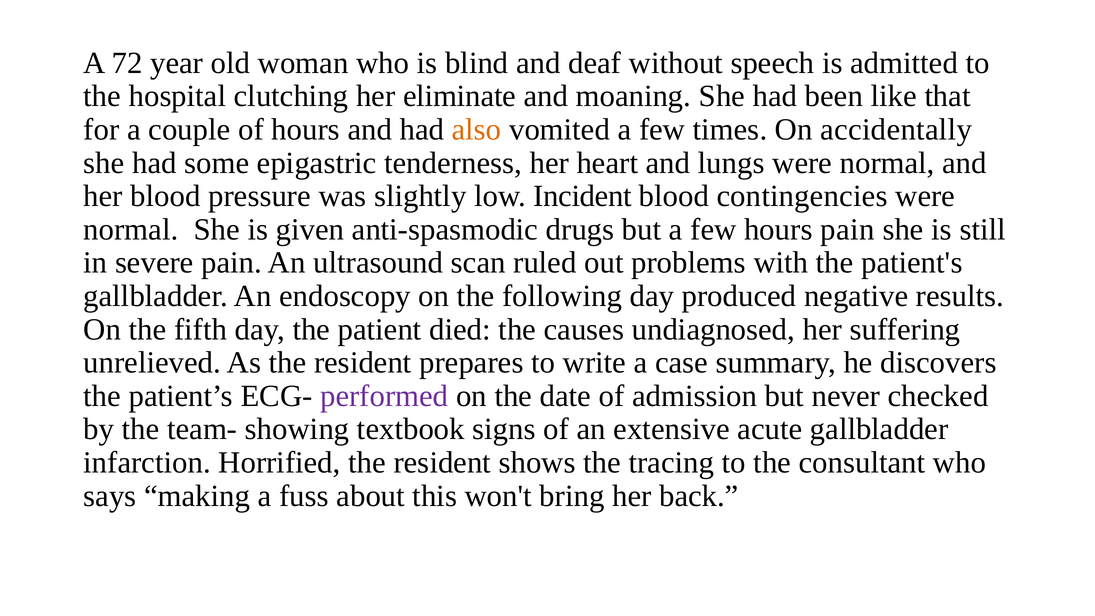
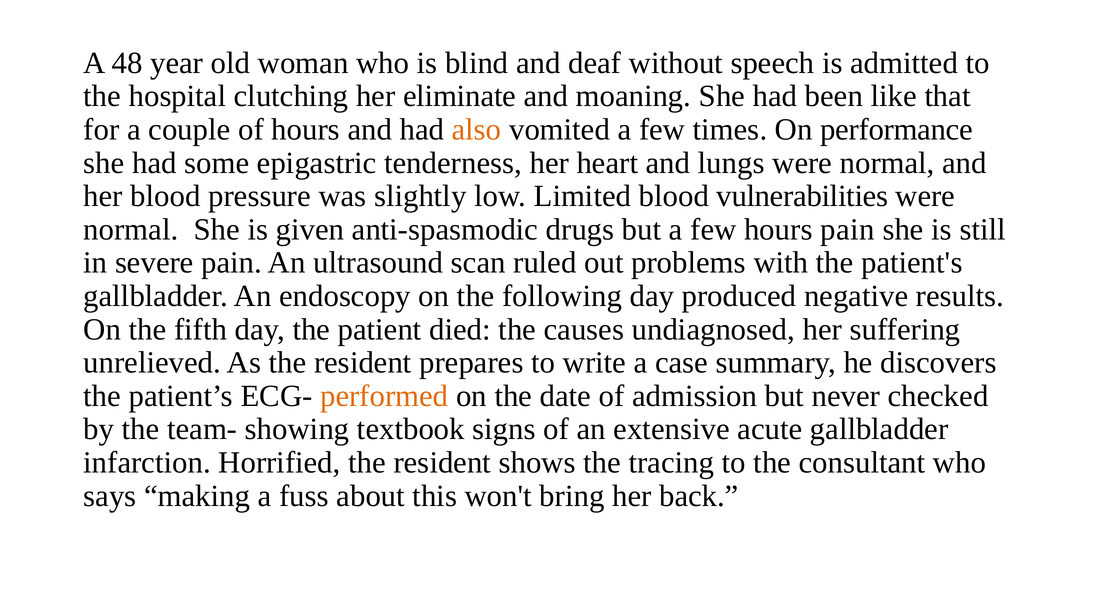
72: 72 -> 48 (127, 63)
accidentally: accidentally -> performance (896, 130)
Incident: Incident -> Limited (582, 196)
contingencies: contingencies -> vulnerabilities (802, 196)
performed colour: purple -> orange (384, 396)
